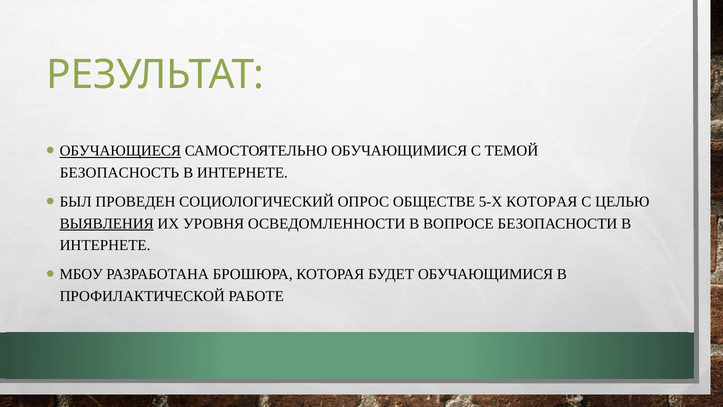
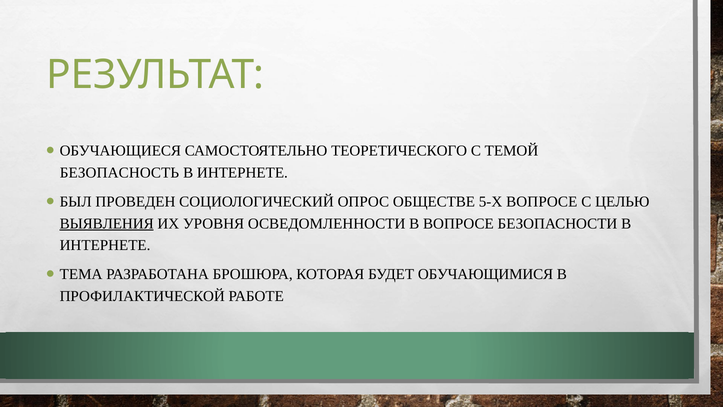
ОБУЧАЮЩИЕСЯ underline: present -> none (120, 151)
САМОСТОЯТЕЛЬНО ОБУЧАЮЩИМИСЯ: ОБУЧАЮЩИМИСЯ -> ТЕОРЕТИЧЕСКОГО (399, 151)
5-Х КОТОРАЯ: КОТОРАЯ -> ВОПРОСЕ (542, 202)
МБОУ: МБОУ -> ТЕМА (81, 274)
